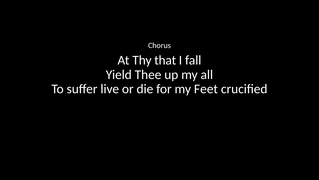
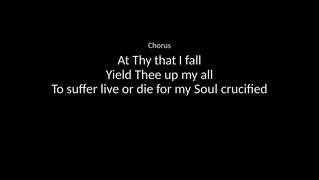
Feet: Feet -> Soul (206, 89)
